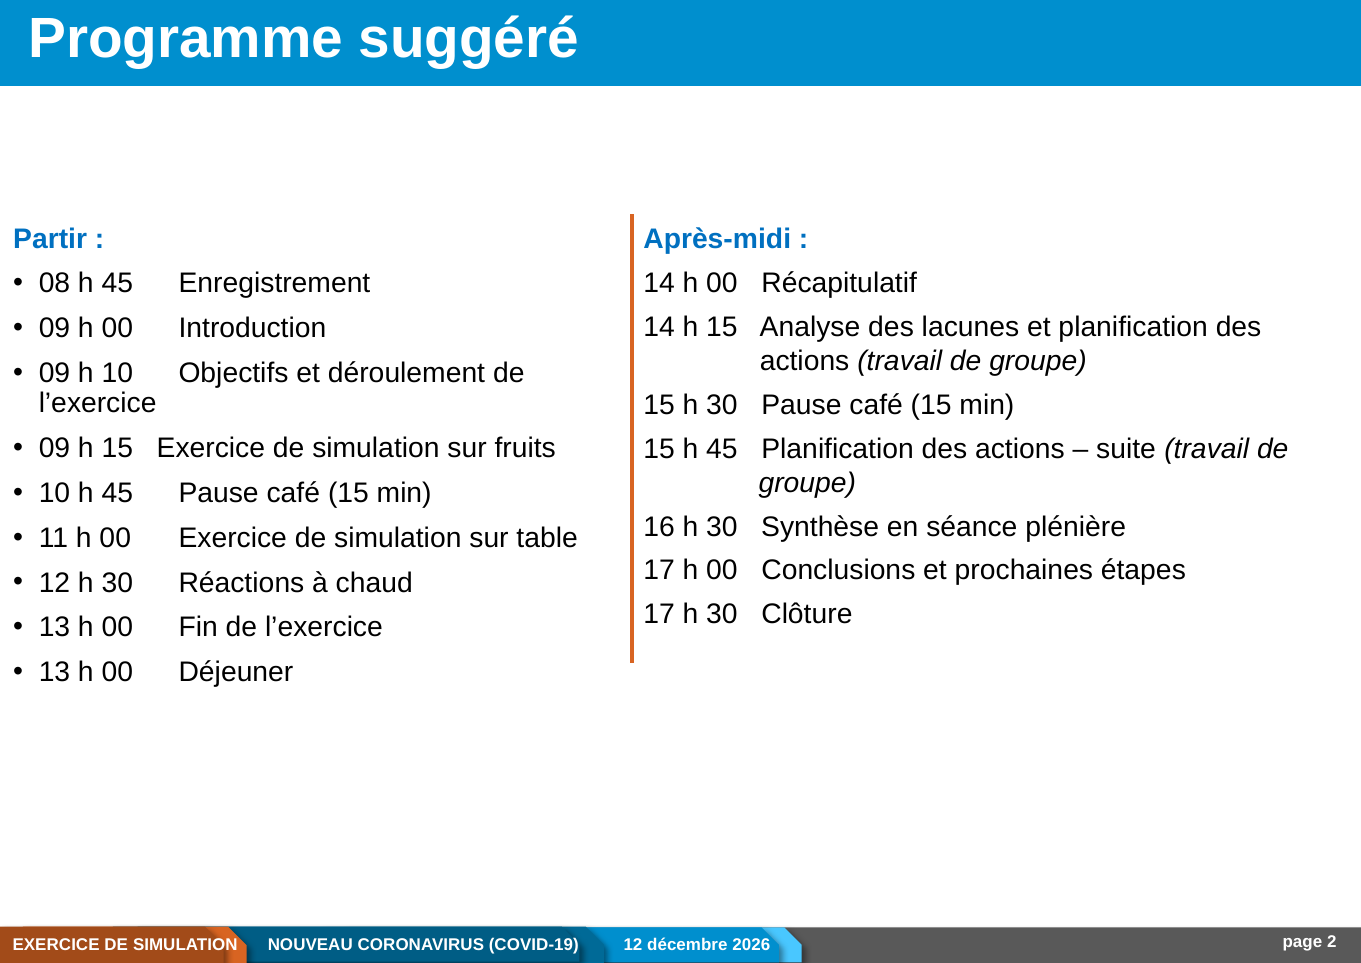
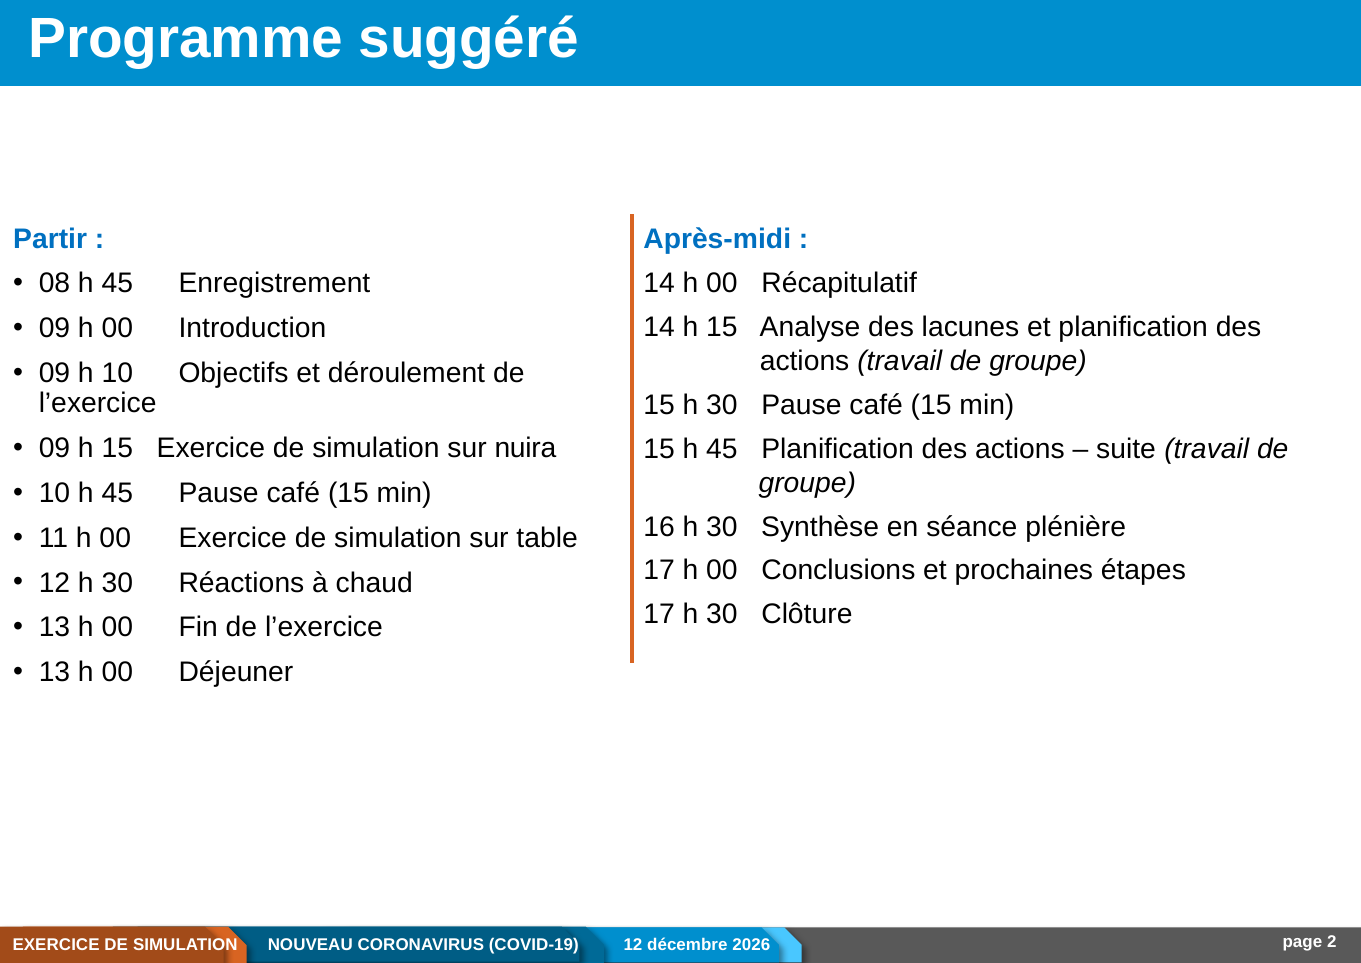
fruits: fruits -> nuira (525, 449)
